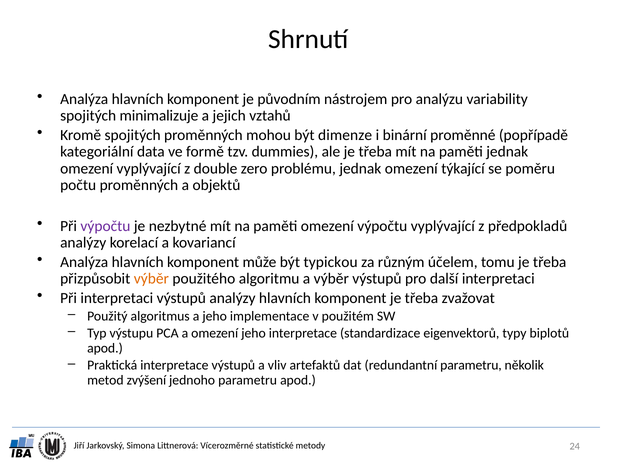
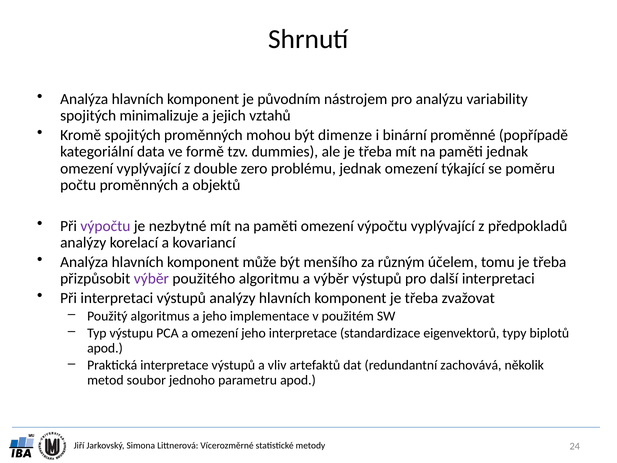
typickou: typickou -> menšího (331, 262)
výběr colour: orange -> purple (151, 279)
redundantní parametru: parametru -> zachovává (471, 365)
zvýšení: zvýšení -> soubor (146, 380)
